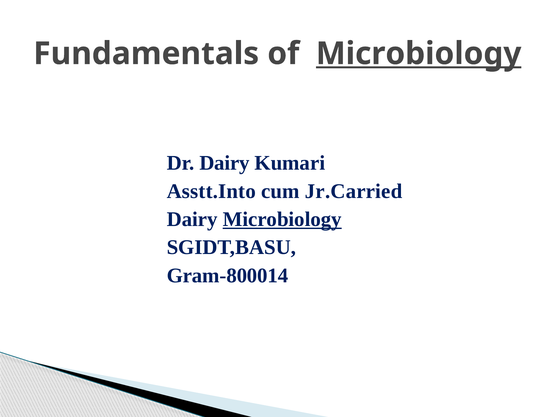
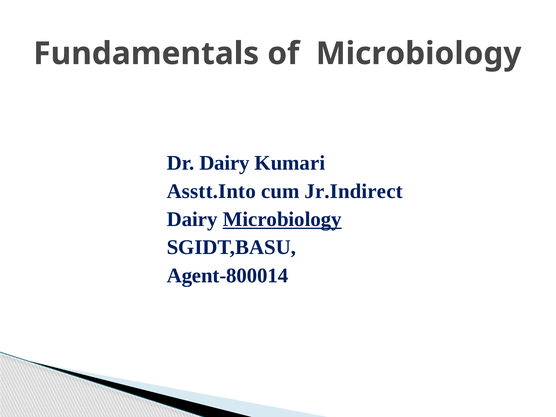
Microbiology underline: present -> none (419, 54)
Jr.Carried: Jr.Carried -> Jr.Indirect (354, 191)
Gram-800014: Gram-800014 -> Agent-800014 (228, 276)
